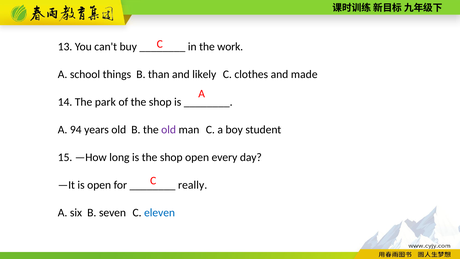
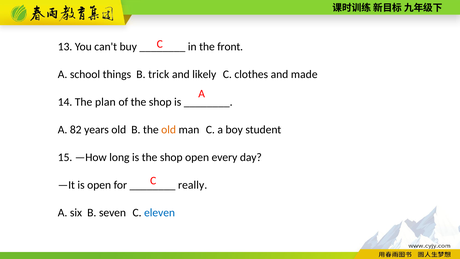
work: work -> front (230, 47)
than: than -> trick (159, 74)
park: park -> plan (105, 102)
94: 94 -> 82 (76, 130)
old colour: purple -> orange (169, 130)
